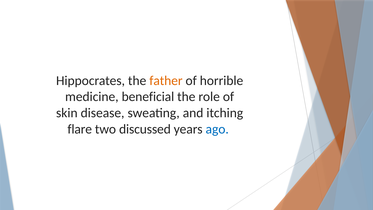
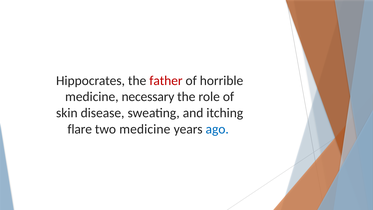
father colour: orange -> red (166, 81)
beneficial: beneficial -> necessary (148, 97)
two discussed: discussed -> medicine (145, 129)
